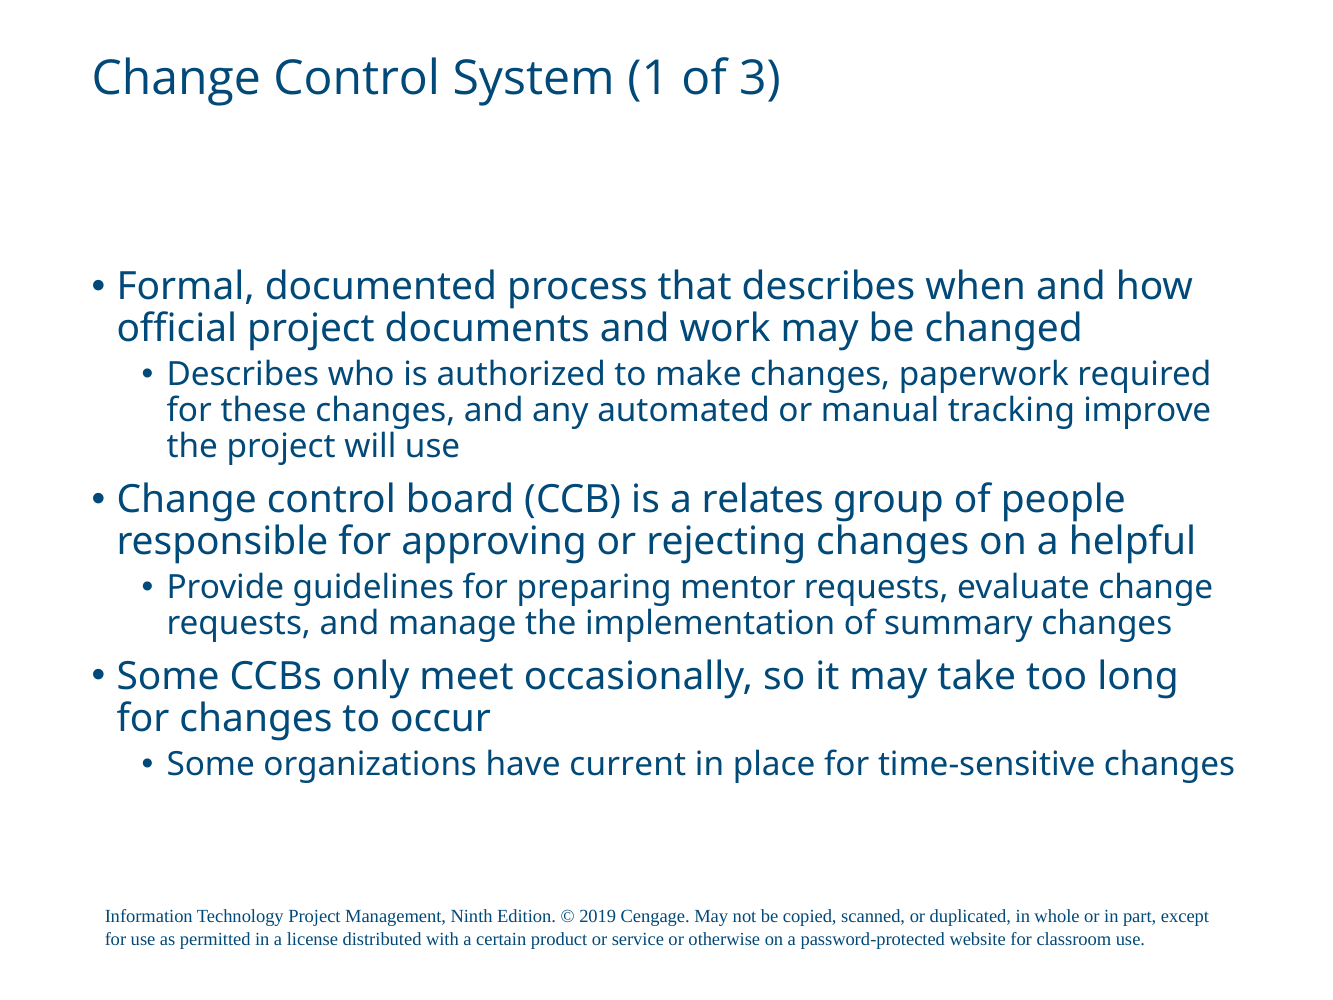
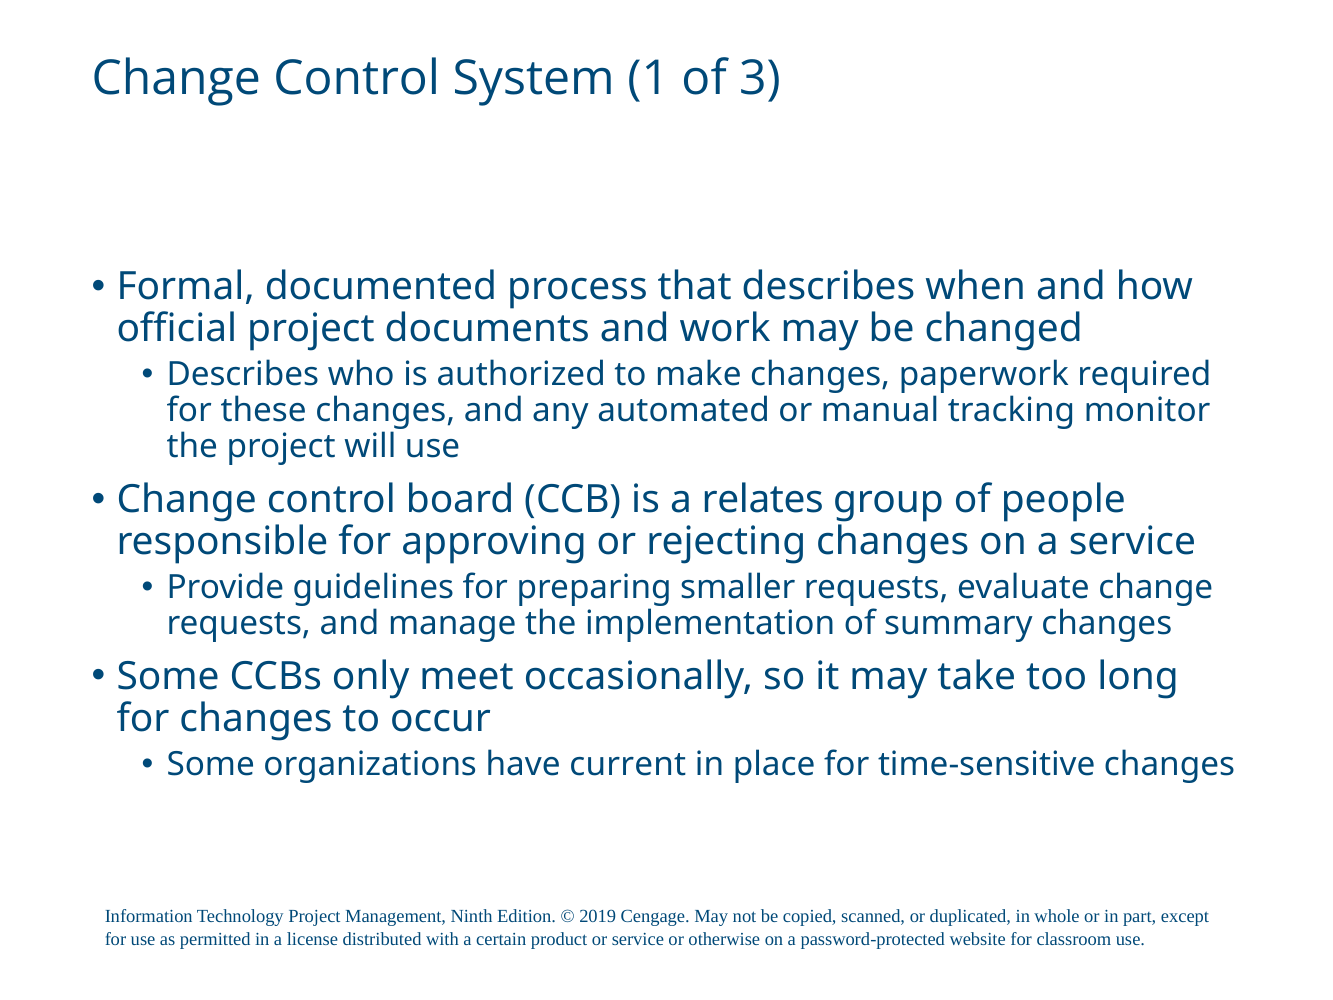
improve: improve -> monitor (1147, 411)
a helpful: helpful -> service (1132, 542)
mentor: mentor -> smaller (738, 588)
